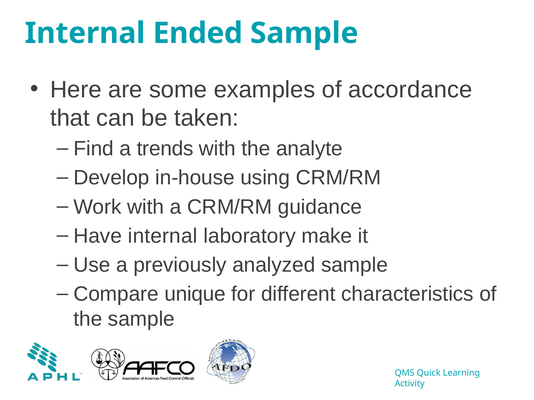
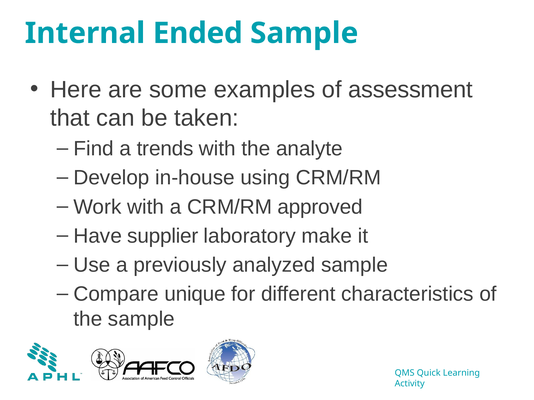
accordance: accordance -> assessment (410, 90)
guidance: guidance -> approved (320, 207)
Have internal: internal -> supplier (163, 236)
